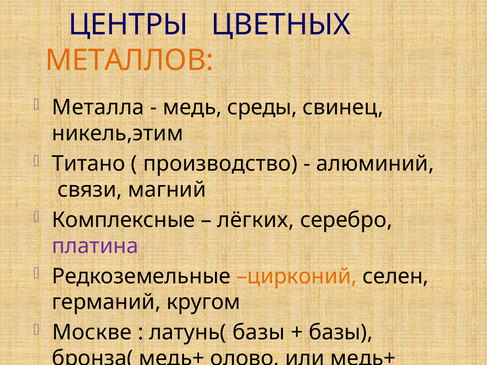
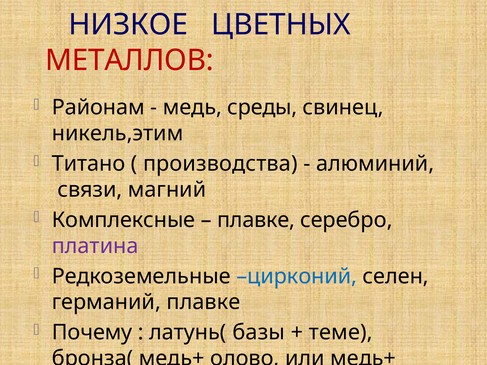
ЦЕНТРЫ: ЦЕНТРЫ -> НИЗКОЕ (128, 25)
МЕТАЛЛОВ colour: orange -> red (129, 60)
Металла: Металла -> Районам (98, 108)
производство: производство -> производства (220, 164)
лёгких: лёгких -> плавке (256, 220)
цирконий colour: orange -> blue (297, 276)
германий кругом: кругом -> плавке (203, 302)
Москве: Москве -> Почему (92, 333)
базы: базы -> теме (341, 333)
